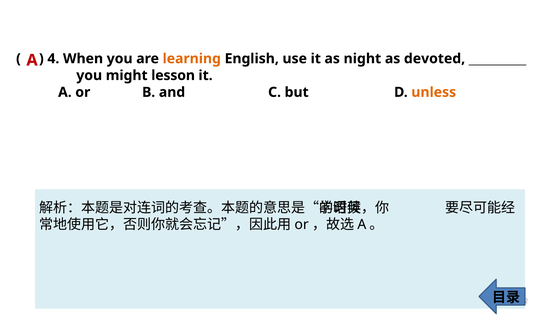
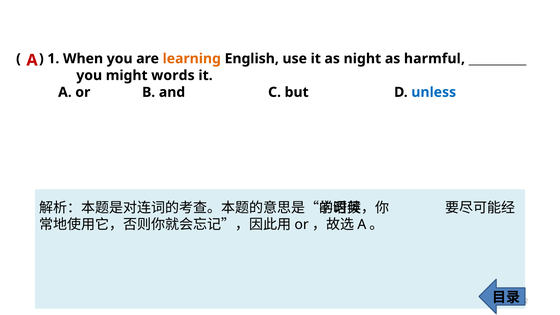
4: 4 -> 1 (53, 59)
devoted: devoted -> harmful (434, 59)
lesson: lesson -> words (173, 75)
unless colour: orange -> blue (434, 92)
